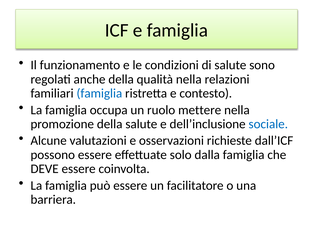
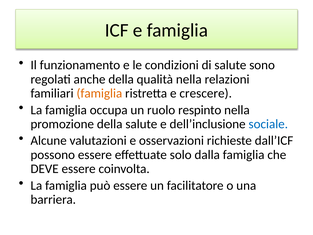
famiglia colour: blue -> orange (99, 93)
contesto: contesto -> crescere (206, 93)
mettere: mettere -> respinto (200, 110)
